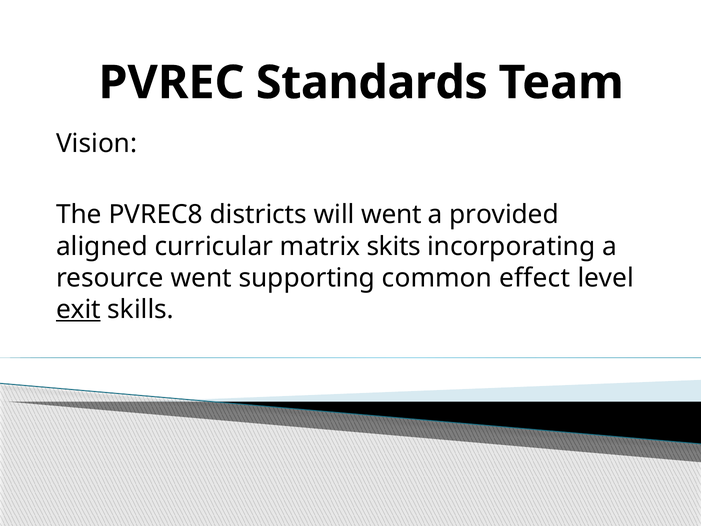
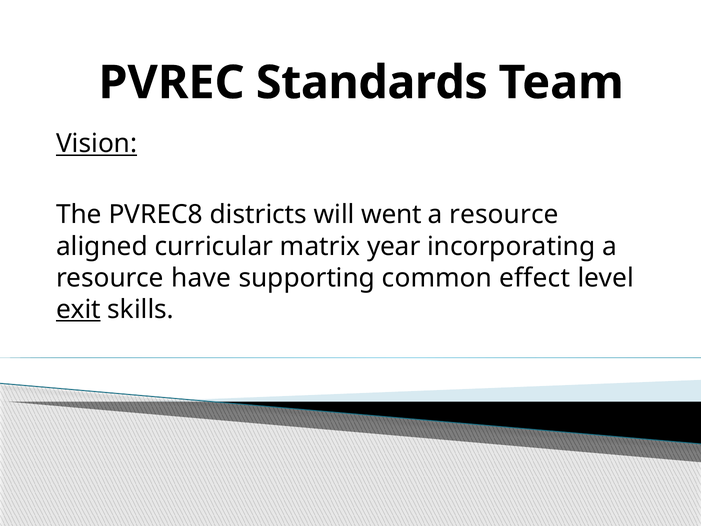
Vision underline: none -> present (97, 144)
provided: provided -> resource (504, 215)
skits: skits -> year (394, 246)
resource went: went -> have (201, 278)
